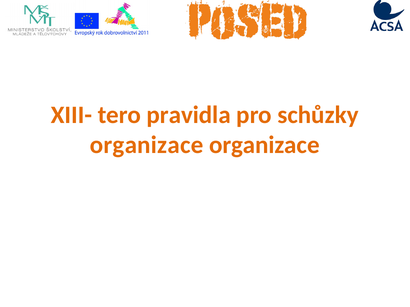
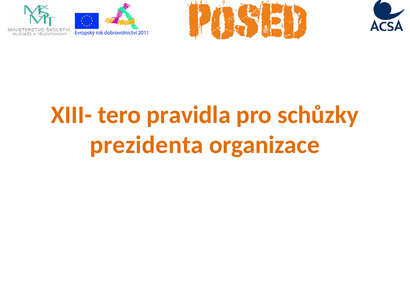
organizace: organizace -> prezidenta (147, 145)
